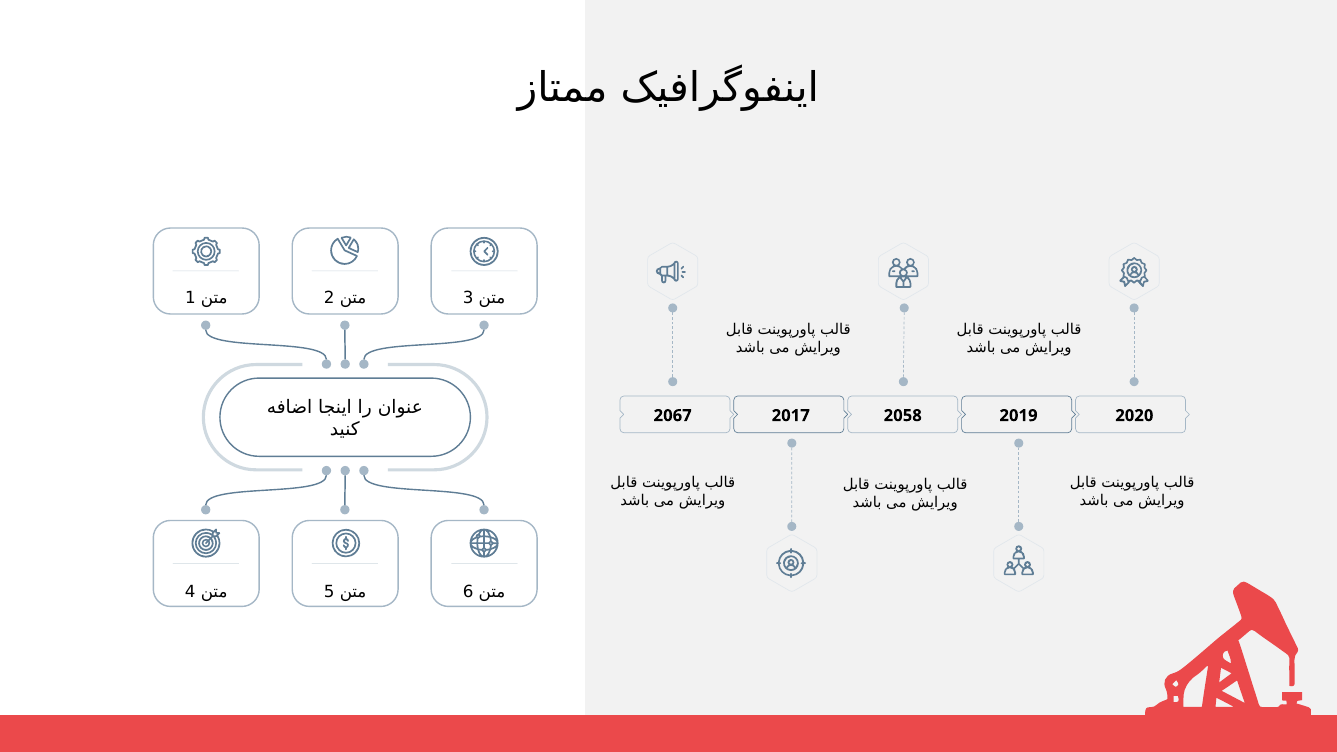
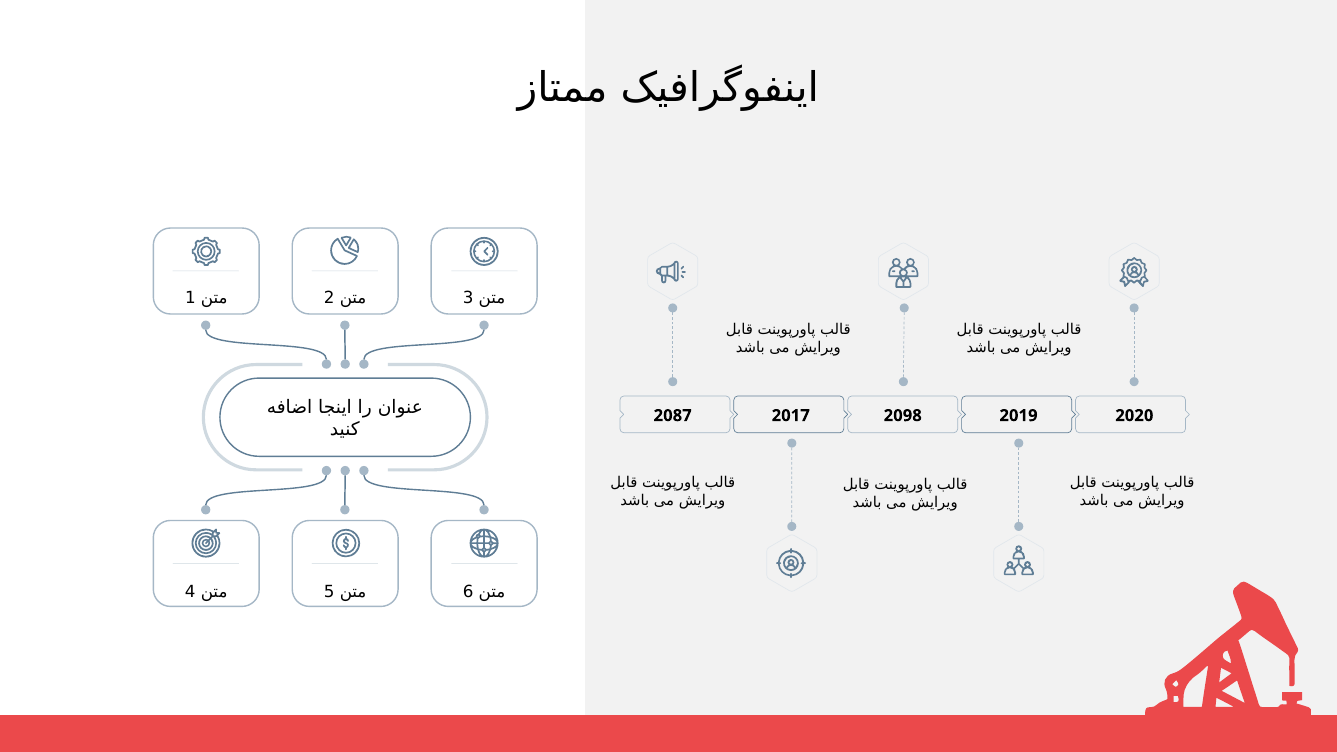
2067: 2067 -> 2087 (673, 416)
2058: 2058 -> 2098 (903, 416)
